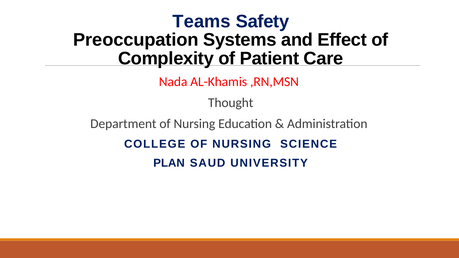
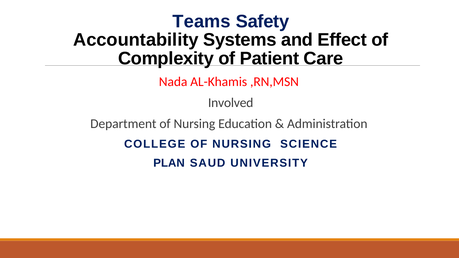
Preoccupation: Preoccupation -> Accountability (136, 40)
Thought: Thought -> Involved (231, 103)
